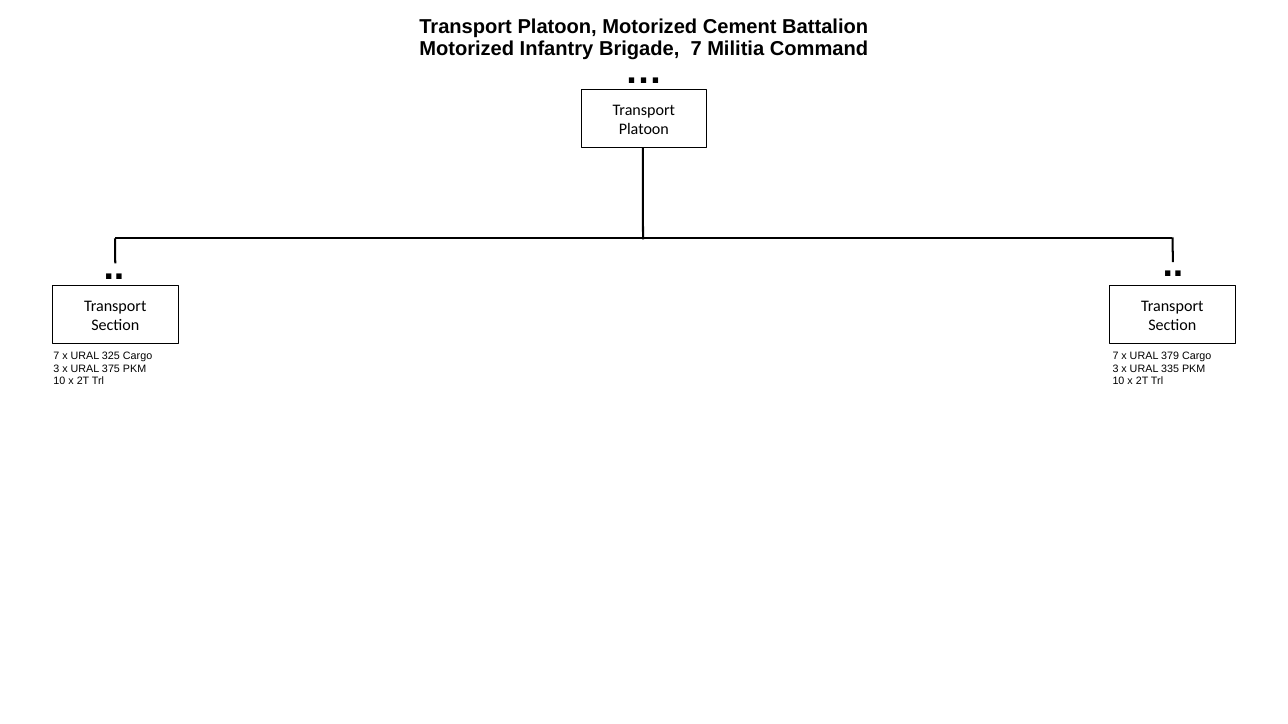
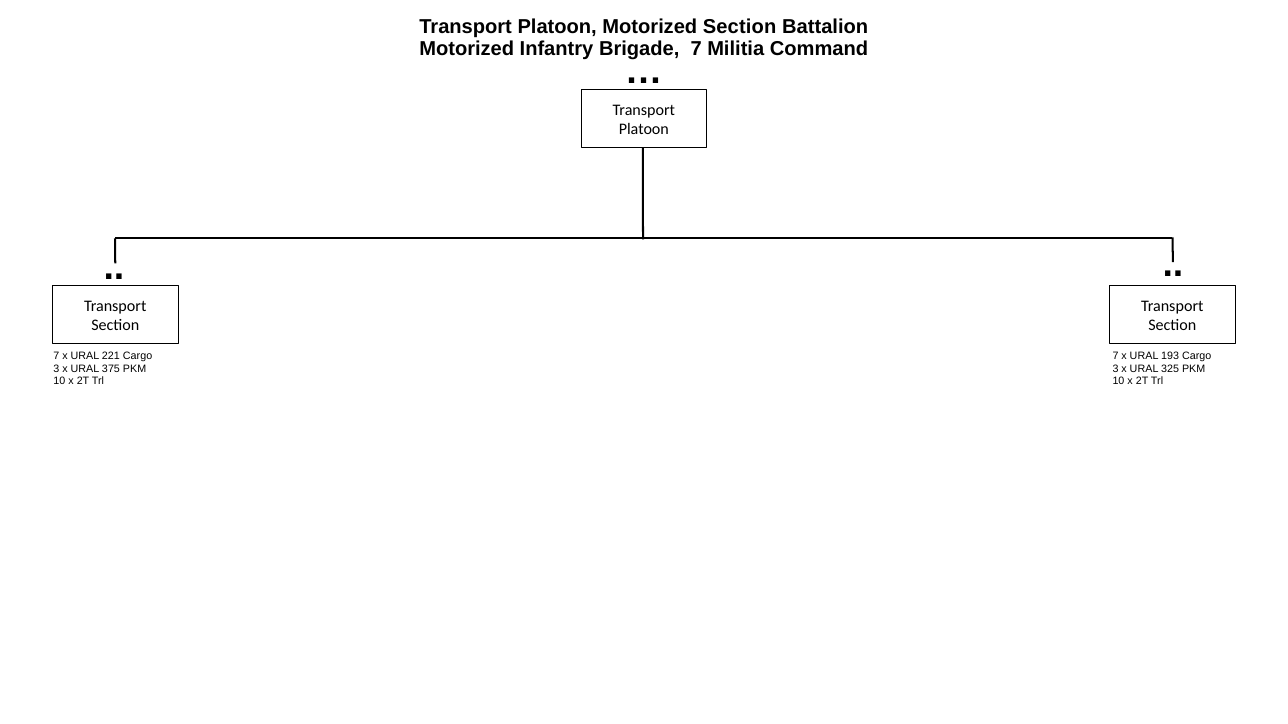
Motorized Cement: Cement -> Section (740, 27)
325: 325 -> 221 (111, 356)
379: 379 -> 193 (1170, 356)
335: 335 -> 325 (1170, 369)
